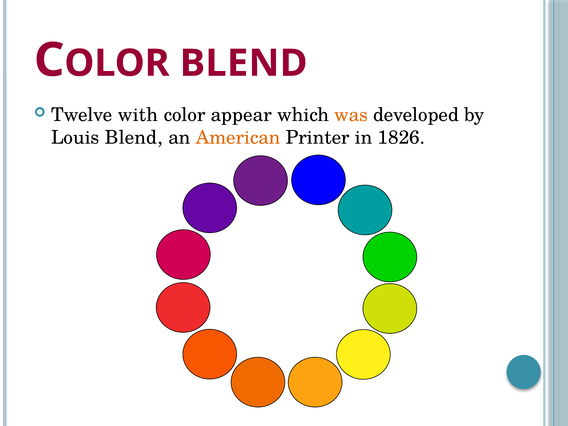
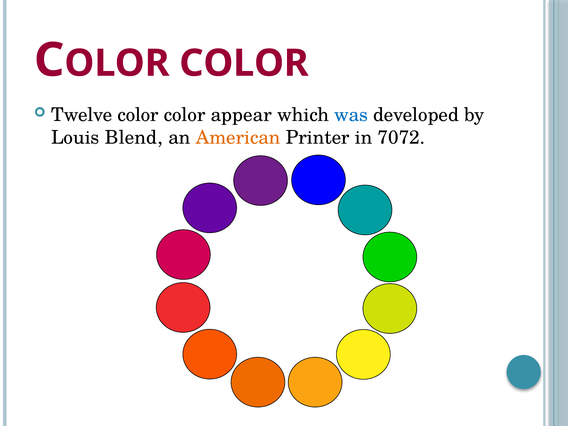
BLEND: BLEND -> COLOR (244, 63)
Twelve with: with -> color (138, 115)
was colour: orange -> blue (351, 115)
1826: 1826 -> 7072 (401, 138)
